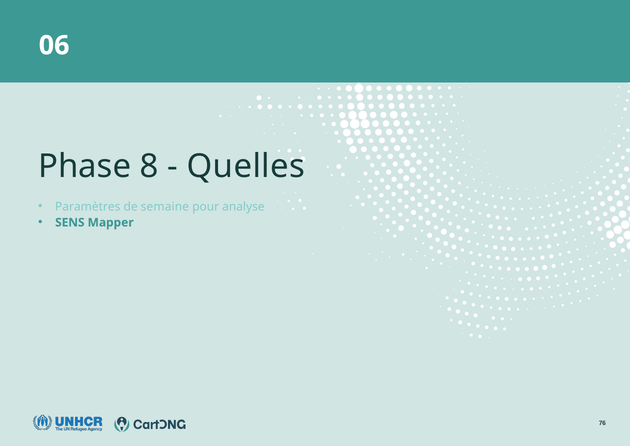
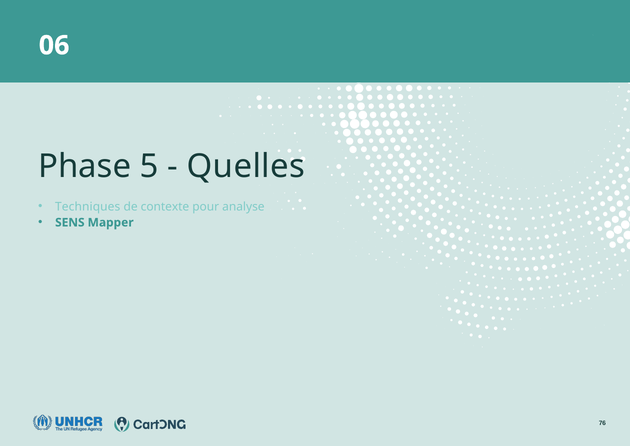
8: 8 -> 5 (149, 166)
Paramètres: Paramètres -> Techniques (88, 206)
semaine: semaine -> contexte (165, 206)
